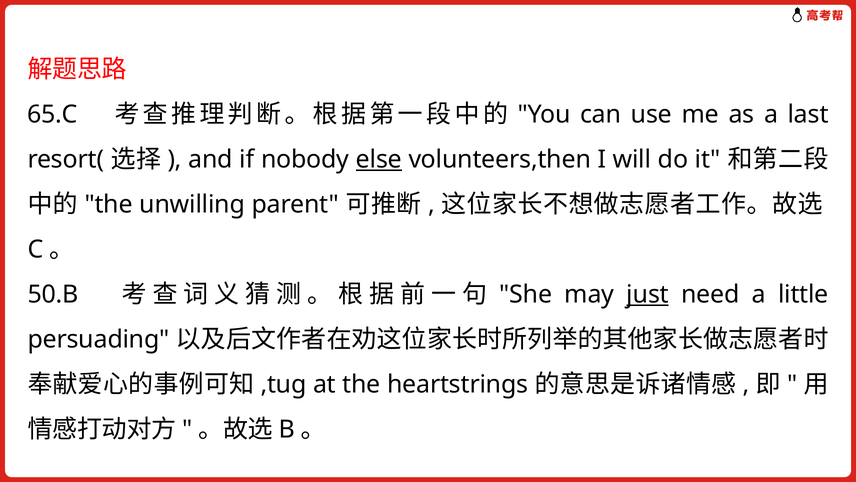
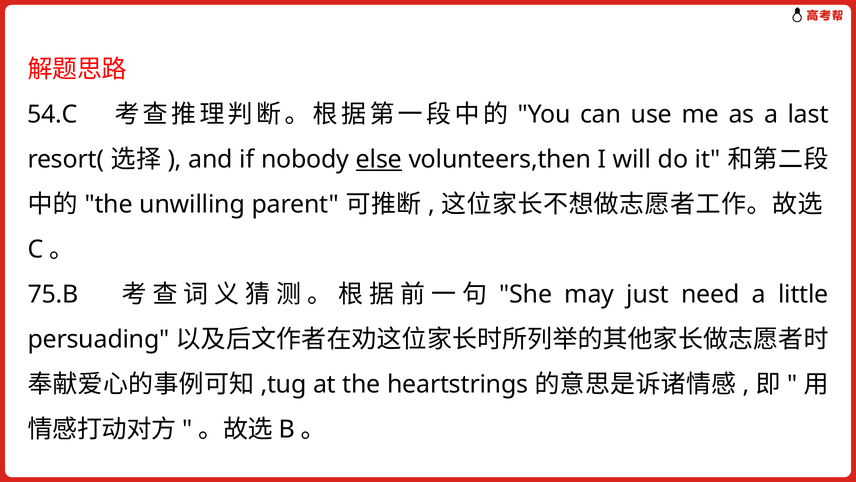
65.C: 65.C -> 54.C (52, 114)
50.B: 50.B -> 75.B (53, 294)
just underline: present -> none (648, 294)
